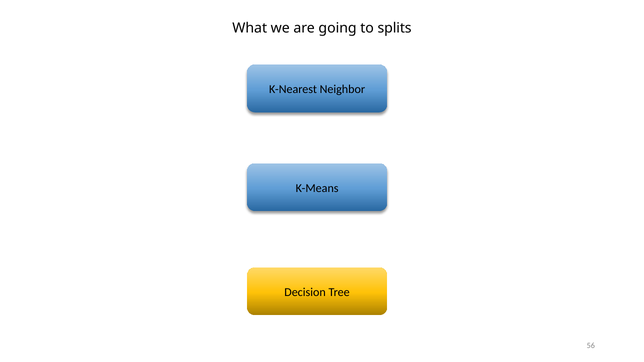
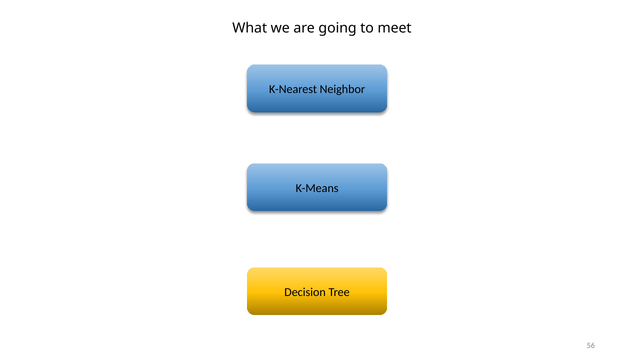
splits: splits -> meet (395, 28)
